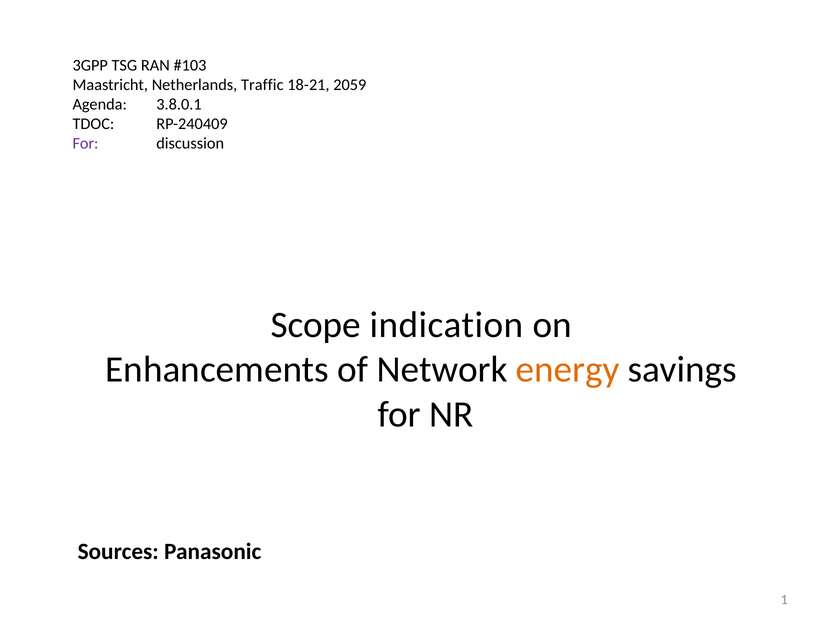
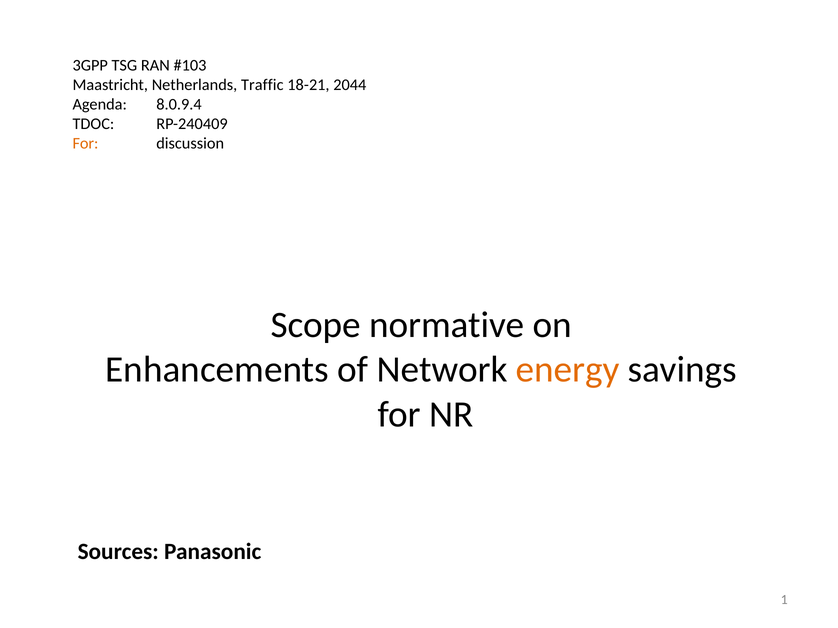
2059: 2059 -> 2044 (350, 85)
3.8.0.1: 3.8.0.1 -> 8.0.9.4 (179, 105)
For colour: purple -> orange (85, 144)
indication: indication -> normative (447, 325)
